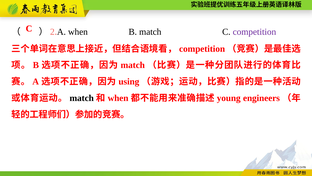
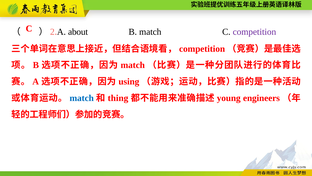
when: when -> about (78, 32)
match colour: black -> blue (82, 98)
when: when -> thing (118, 98)
